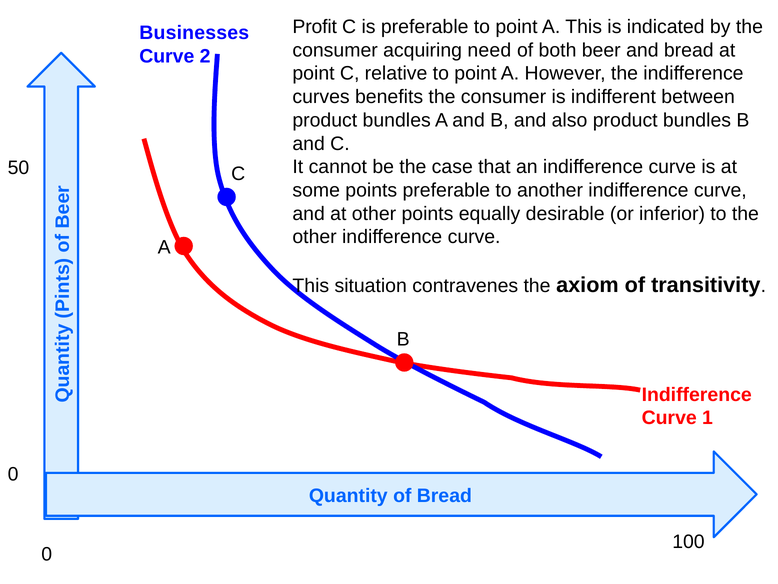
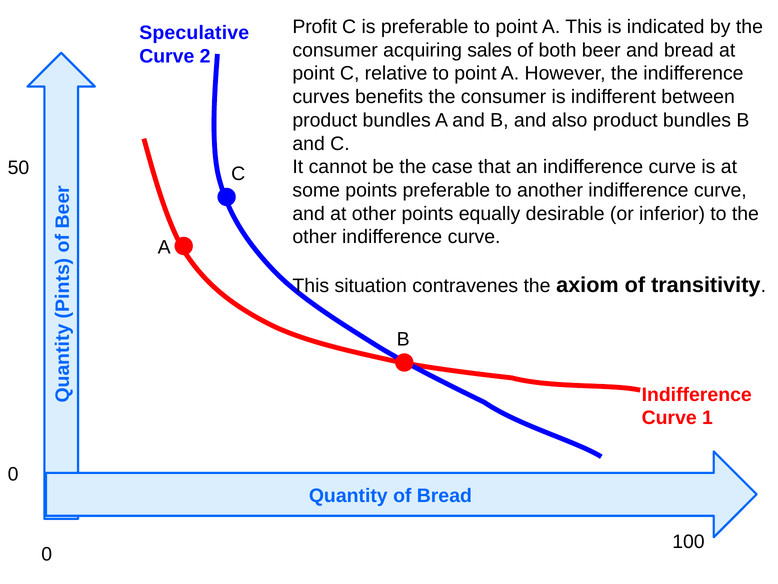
Businesses: Businesses -> Speculative (194, 33)
need: need -> sales (490, 50)
